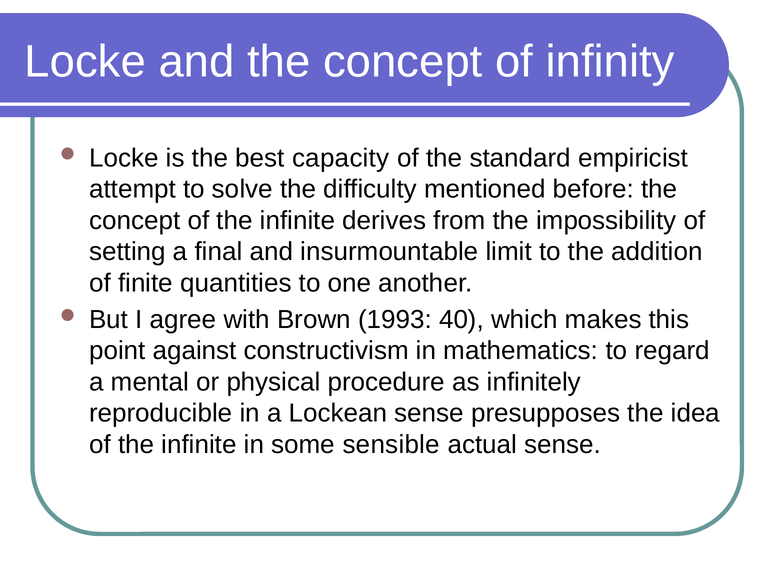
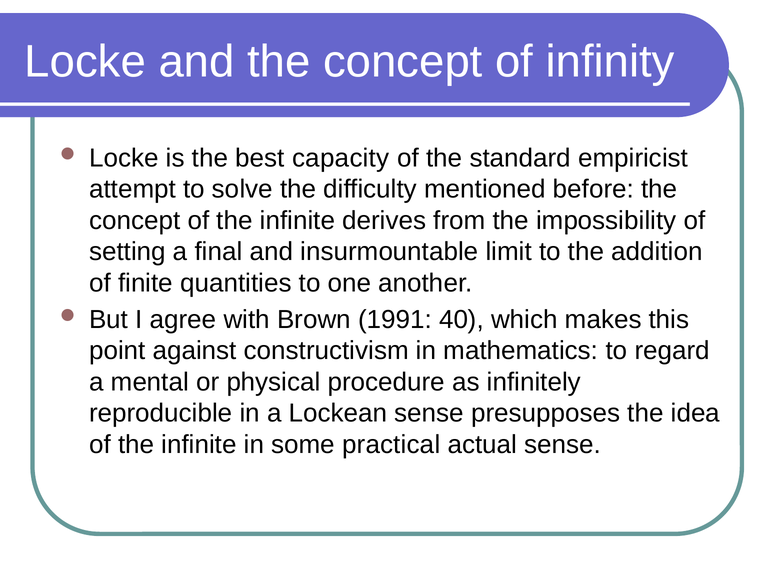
1993: 1993 -> 1991 (395, 319)
sensible: sensible -> practical (391, 444)
